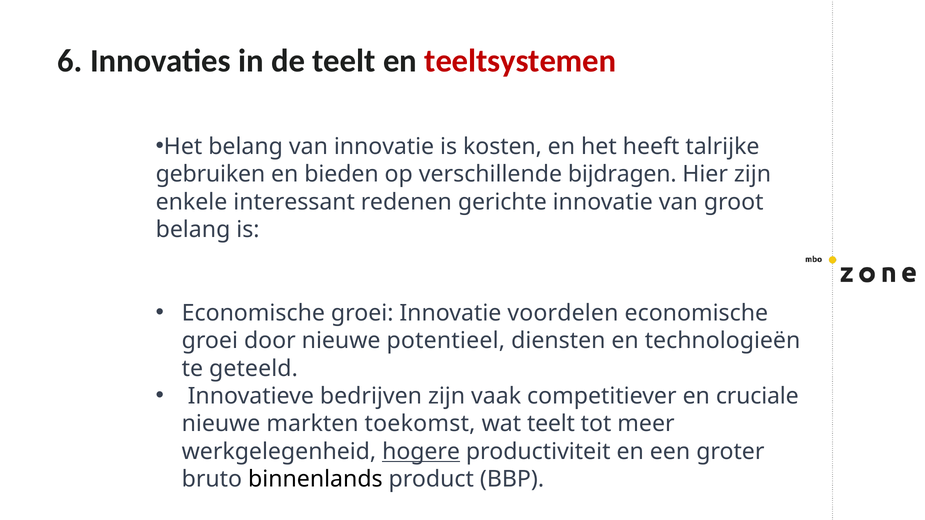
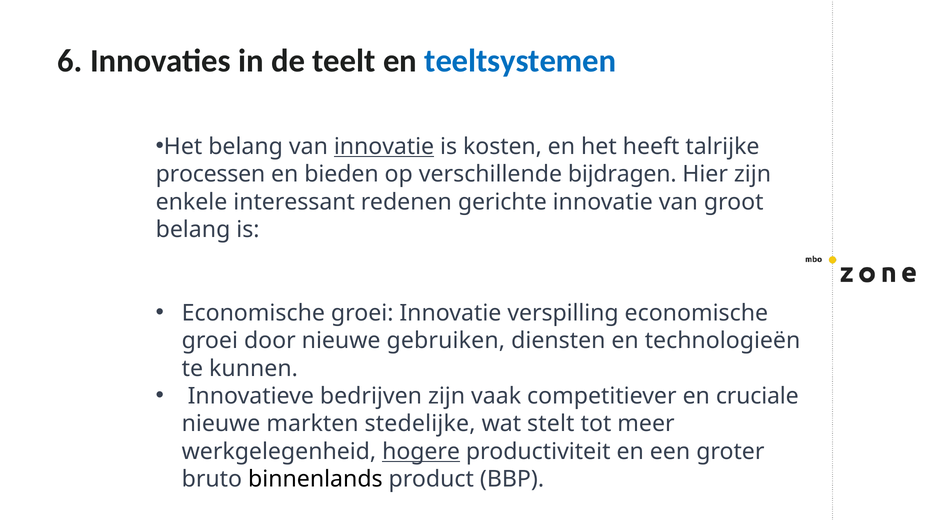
teeltsystemen colour: red -> blue (520, 61)
innovatie underline: none -> present (384, 147)
gebruiken: gebruiken -> processen (210, 174)
voordelen: voordelen -> verspilling (563, 313)
potentieel: potentieel -> gebruiken (446, 341)
geteeld: geteeld -> kunnen (254, 369)
toekomst: toekomst -> stedelijke (420, 424)
wat teelt: teelt -> stelt (551, 424)
